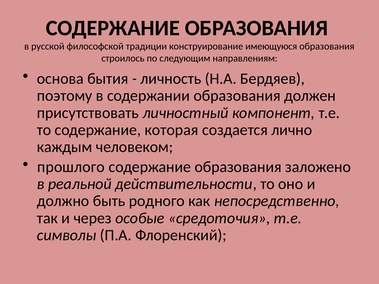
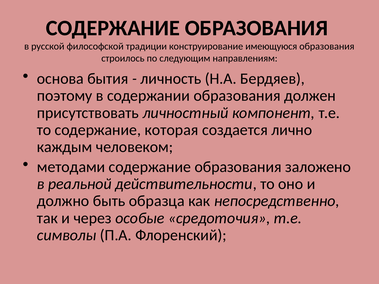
прошлого: прошлого -> методами (71, 167)
родного: родного -> образца (157, 201)
